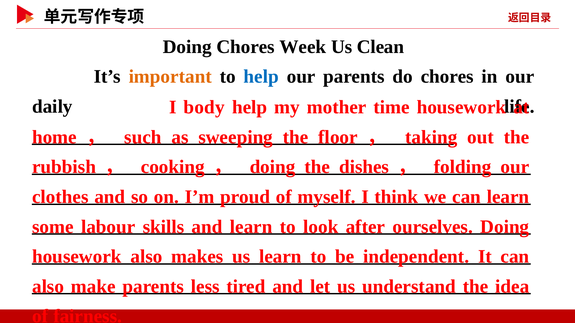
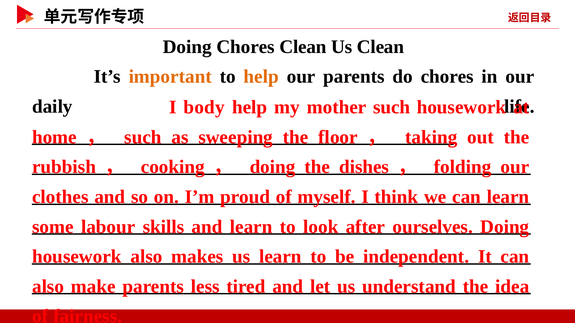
Chores Week: Week -> Clean (303, 47)
help colour: blue -> orange (261, 77)
mother time: time -> such (392, 107)
